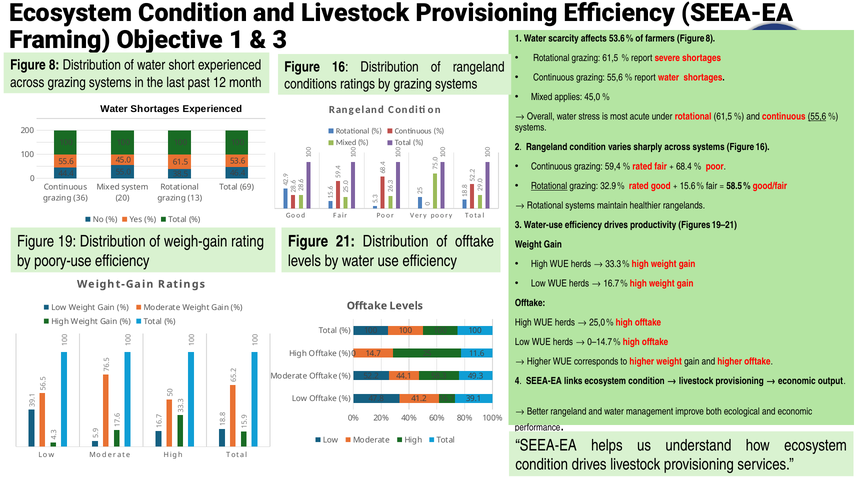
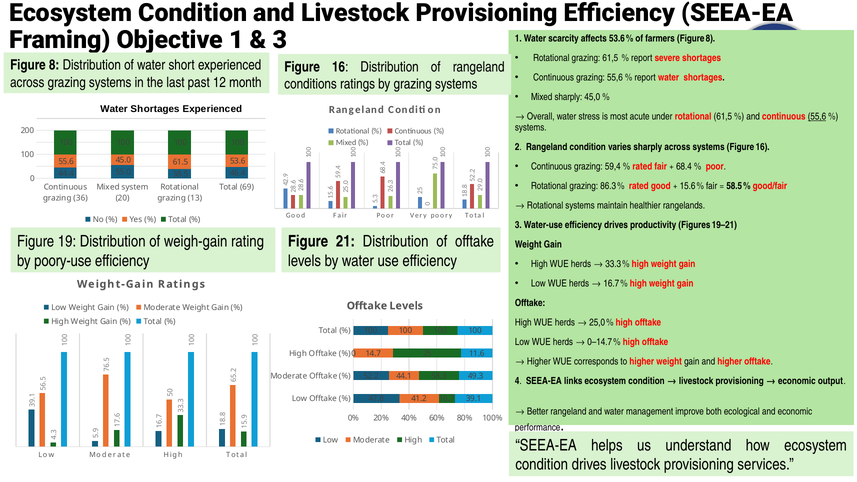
Mixed applies: applies -> sharply (568, 97)
Rotational underline: present -> none (549, 186)
32.9: 32.9 -> 86.3 (608, 186)
